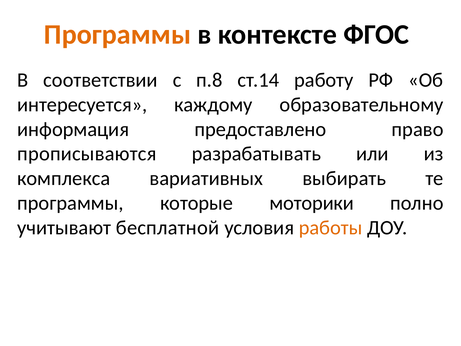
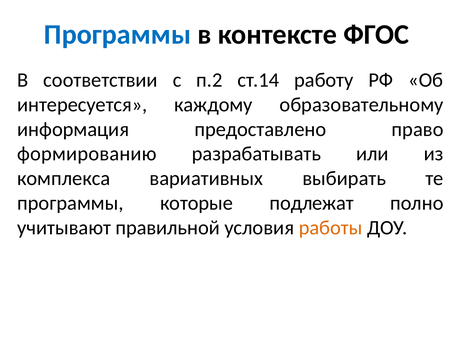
Программы colour: orange -> blue (118, 35)
п.8: п.8 -> п.2 (209, 80)
прописываются: прописываются -> формированию (87, 154)
моторики: моторики -> подлежат (312, 203)
бесплатной: бесплатной -> правильной (168, 228)
